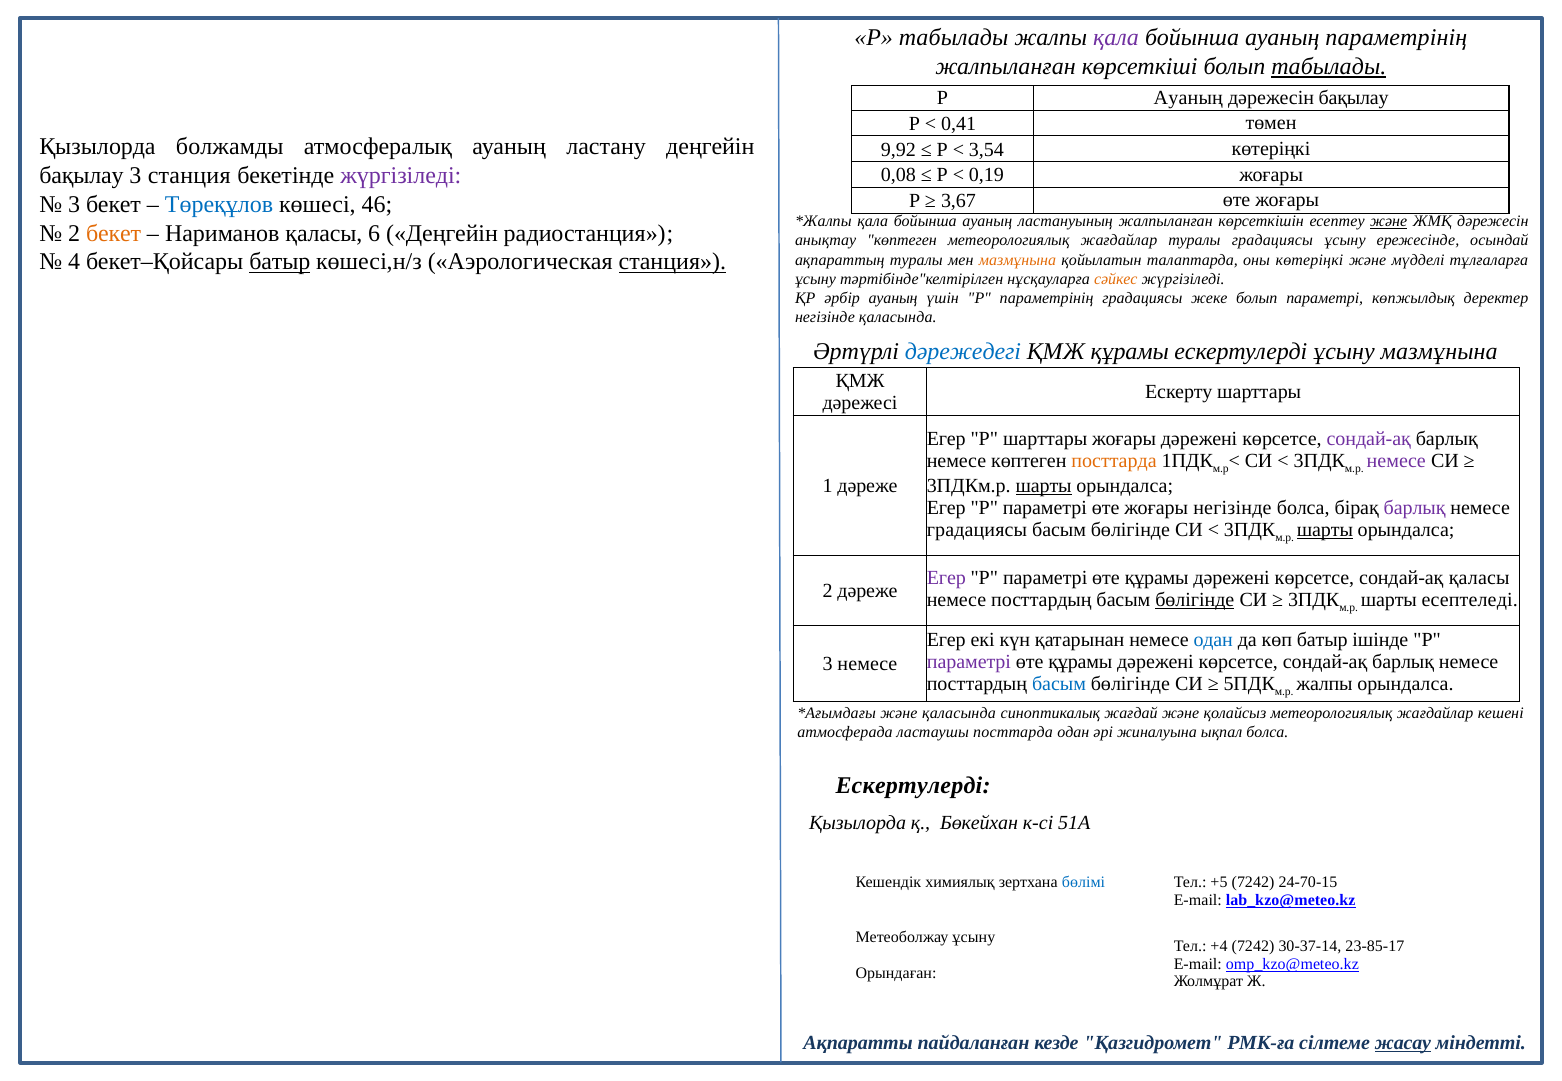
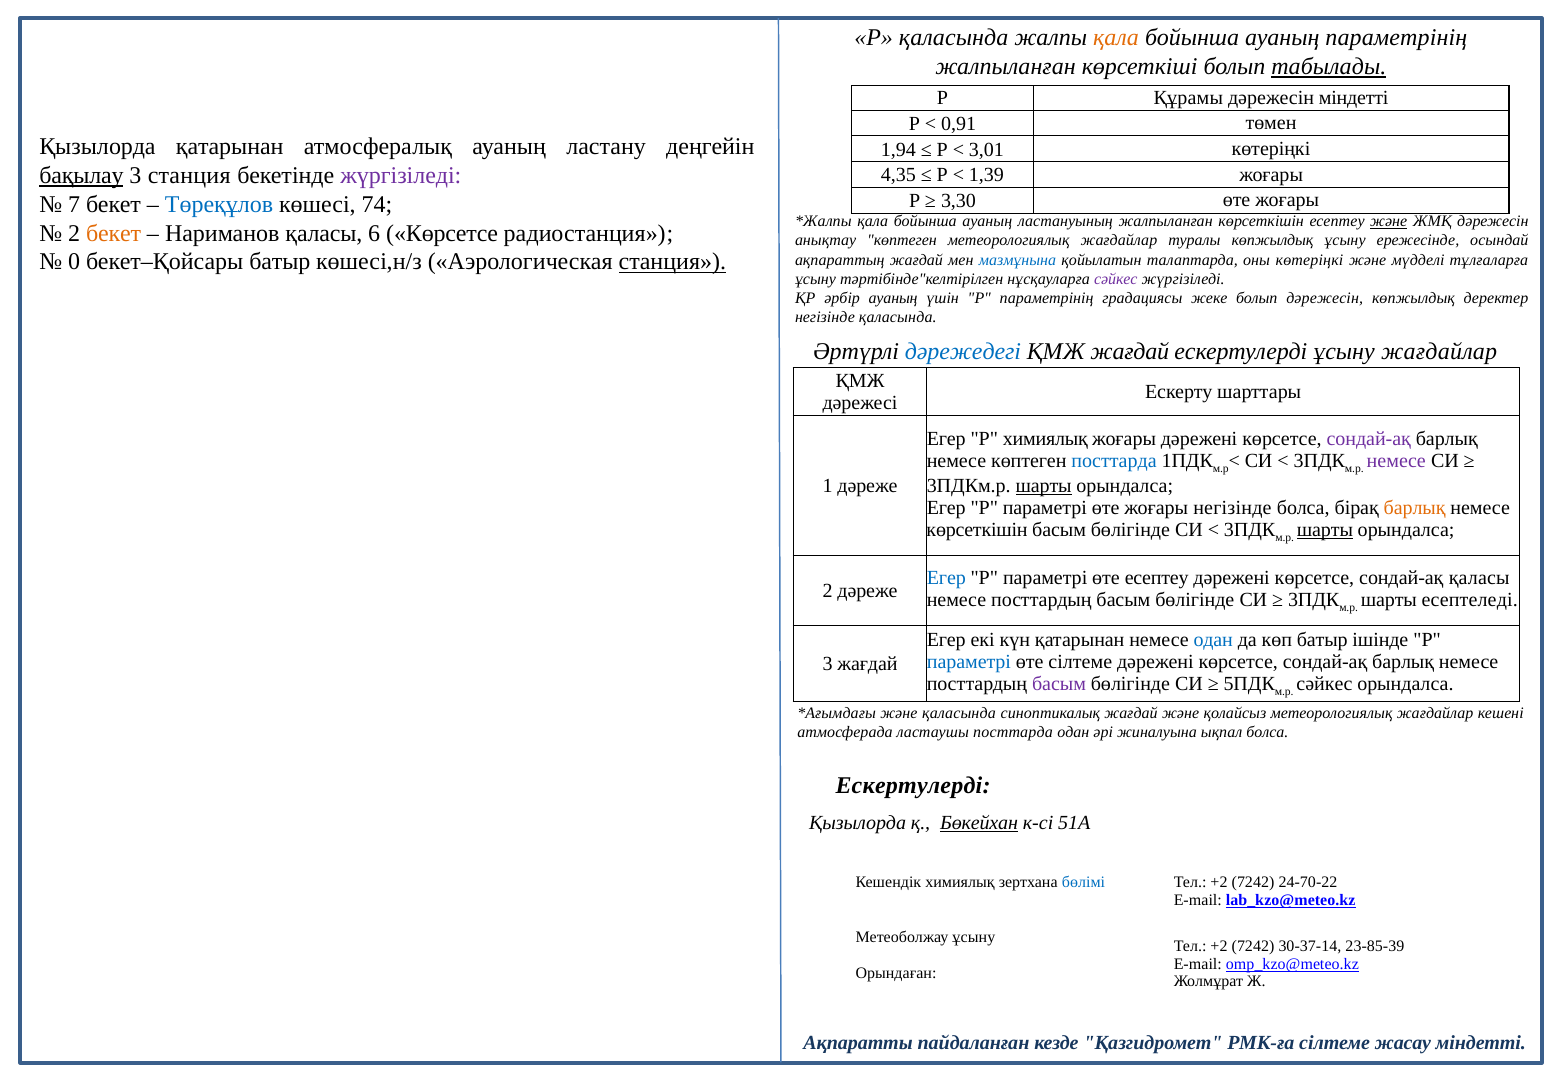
Р табылады: табылады -> қаласында (954, 38)
қала colour: purple -> orange (1116, 38)
Р Ауаның: Ауаның -> Құрамы (1188, 98)
дәрежесін бақылау: бақылау -> міндетті (1354, 98)
0,41: 0,41 -> 0,91 (959, 124)
Қызылорда болжамды: болжамды -> қатарынан (230, 147)
9,92: 9,92 -> 1,94 (898, 150)
3,54: 3,54 -> 3,01 (986, 150)
бақылау underline: none -> present (81, 176)
0,08: 0,08 -> 4,35 (898, 175)
0,19: 0,19 -> 1,39 (986, 175)
3,67: 3,67 -> 3,30 (958, 201)
3: 3 -> 7 (74, 204)
46: 46 -> 74 (377, 204)
6 Деңгейін: Деңгейін -> Көрсетсе (442, 233)
туралы градациясы: градациясы -> көпжылдық (1273, 241)
4: 4 -> 0 (74, 262)
батыр underline: present -> none (280, 262)
ақпараттың туралы: туралы -> жағдай (916, 260)
мазмұнына colour: orange -> blue (1018, 260)
сәйкес colour: orange -> purple (1116, 279)
болып параметрі: параметрі -> дәрежесін (1325, 298)
ҚМЖ құрамы: құрамы -> жағдай (1130, 351)
ұсыну мазмұнына: мазмұнына -> жағдайлар (1439, 351)
Р шарттары: шарттары -> химиялық (1045, 439)
посттарда colour: orange -> blue (1114, 461)
барлық colour: purple -> orange (1415, 508)
градациясы: градациясы -> көрсеткішін (977, 530)
Егер colour: purple -> blue (946, 578)
құрамы: құрамы -> есептеу (1157, 578)
бөлігінде underline: present -> none (1195, 600)
параметрі colour: purple -> blue (969, 662)
құрамы: құрамы -> сілтеме (1080, 662)
3 немесе: немесе -> жағдай (867, 664)
басым colour: blue -> purple (1059, 684)
жалпы: жалпы -> сәйкес (1324, 684)
Бөкейхан underline: none -> present (979, 823)
+5: +5 -> +2 (1219, 883)
24-70-15: 24-70-15 -> 24-70-22 (1308, 883)
+4: +4 -> +2 (1219, 946)
23-85-17: 23-85-17 -> 23-85-39 (1375, 946)
жасау underline: present -> none (1403, 1043)
